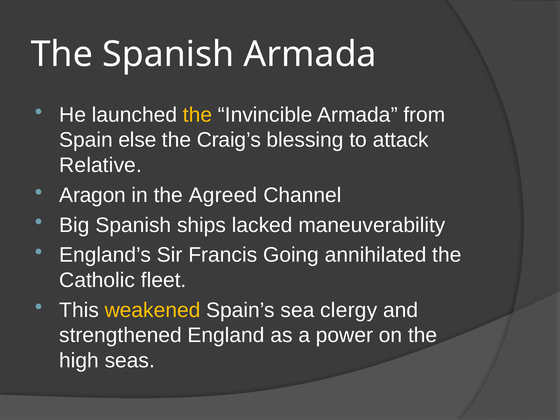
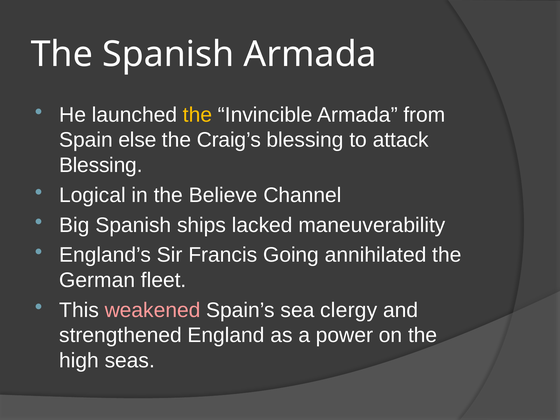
Relative: Relative -> Blessing (101, 165)
Aragon: Aragon -> Logical (93, 195)
Agreed: Agreed -> Believe (223, 195)
Catholic: Catholic -> German (97, 280)
weakened colour: yellow -> pink (153, 310)
